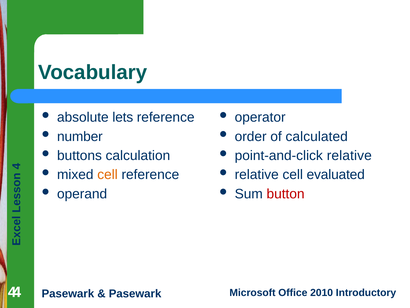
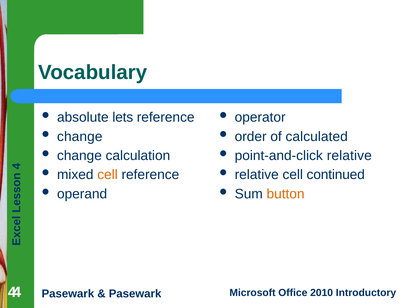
number: number -> change (80, 136)
buttons: buttons -> change (79, 155)
evaluated: evaluated -> continued (336, 175)
button colour: red -> orange (286, 194)
